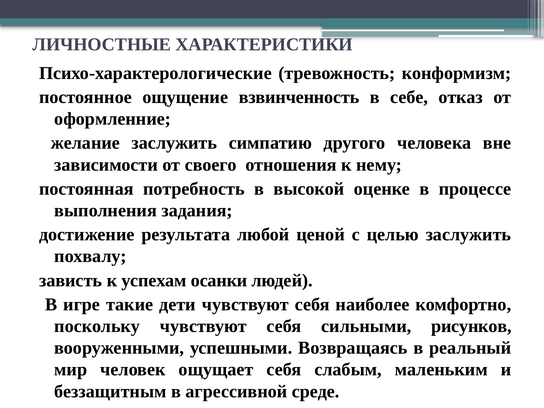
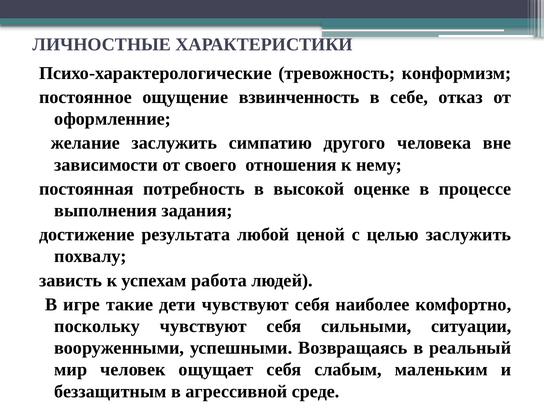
осанки: осанки -> работа (219, 280)
рисунков: рисунков -> ситуации (471, 326)
